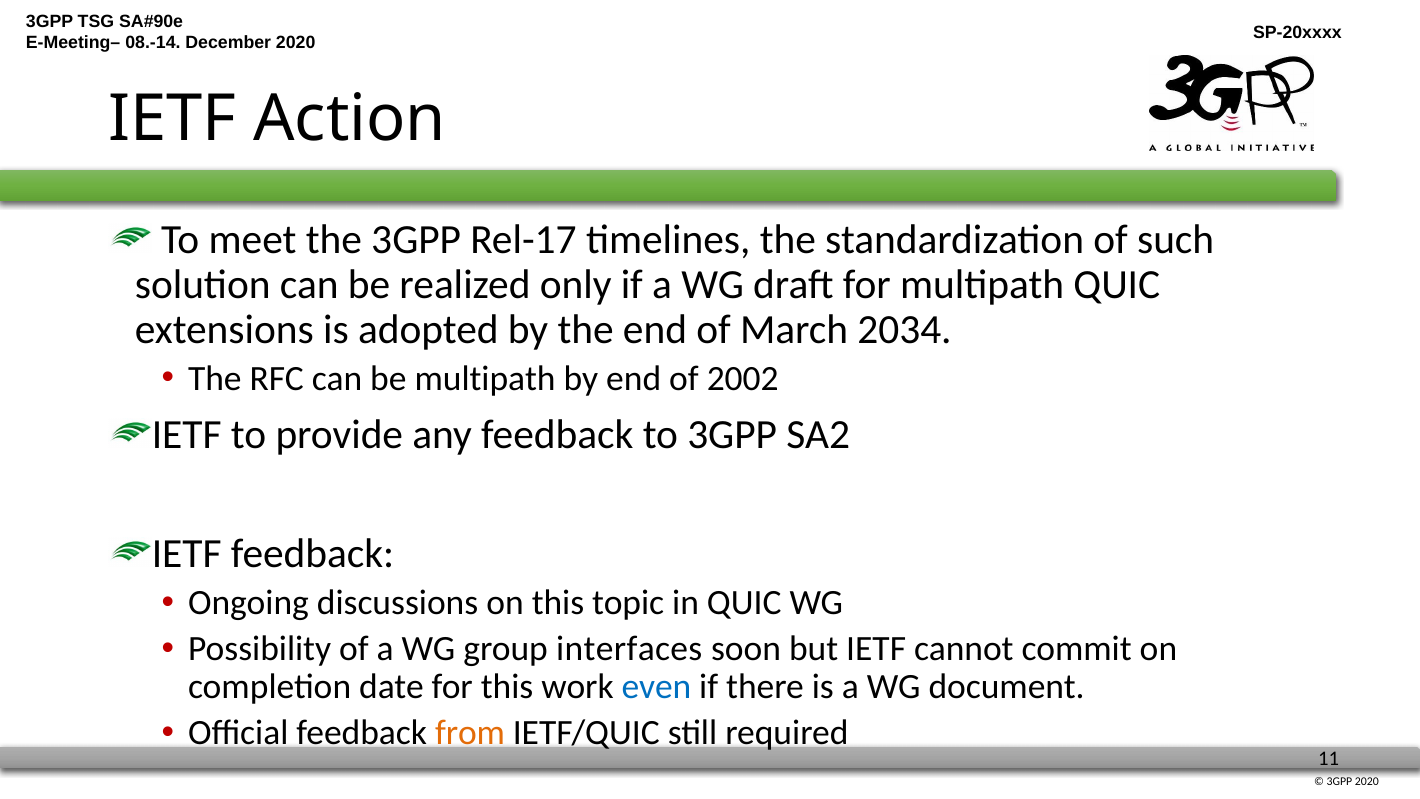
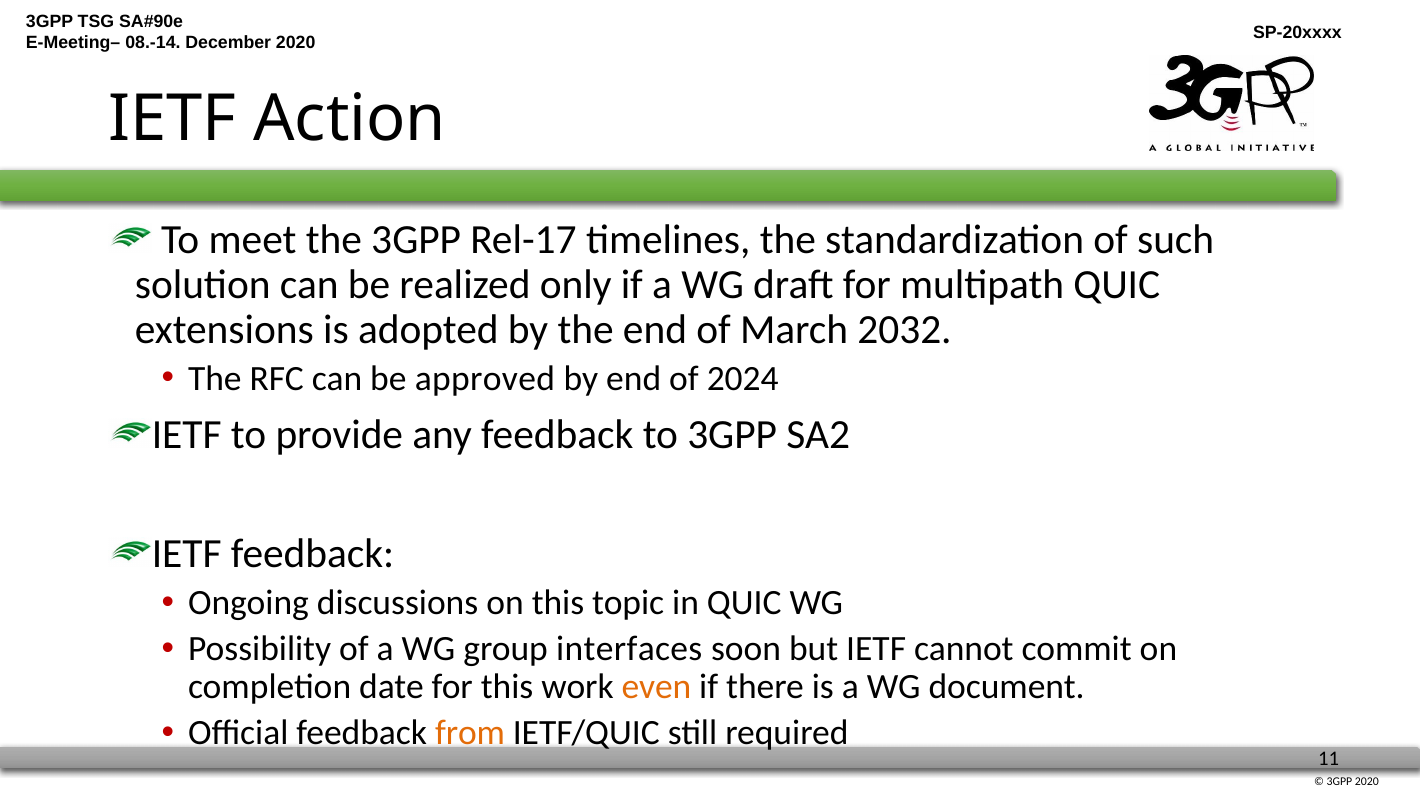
2034: 2034 -> 2032 (905, 330)
be multipath: multipath -> approved (485, 379)
2002: 2002 -> 2024 (743, 379)
even colour: blue -> orange (656, 687)
